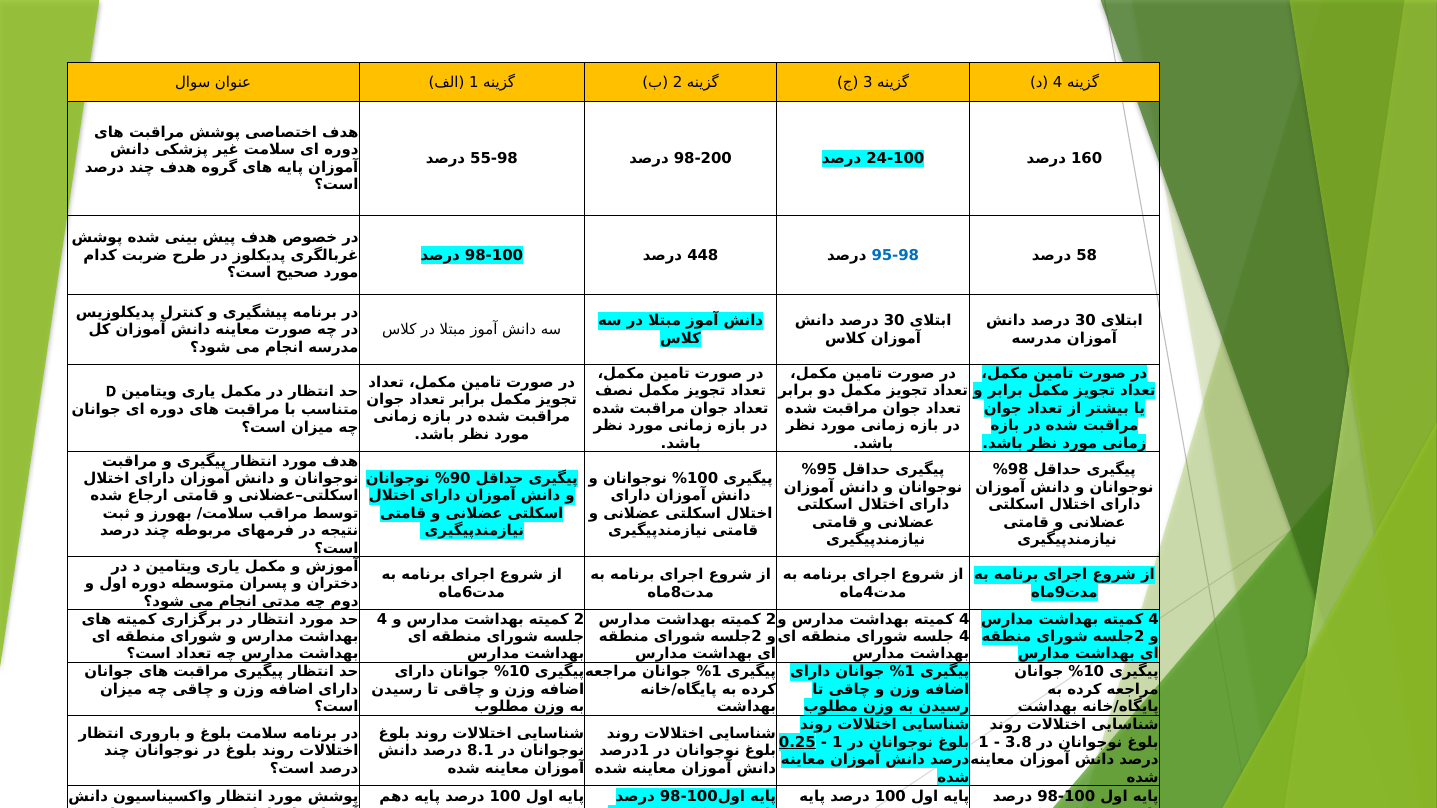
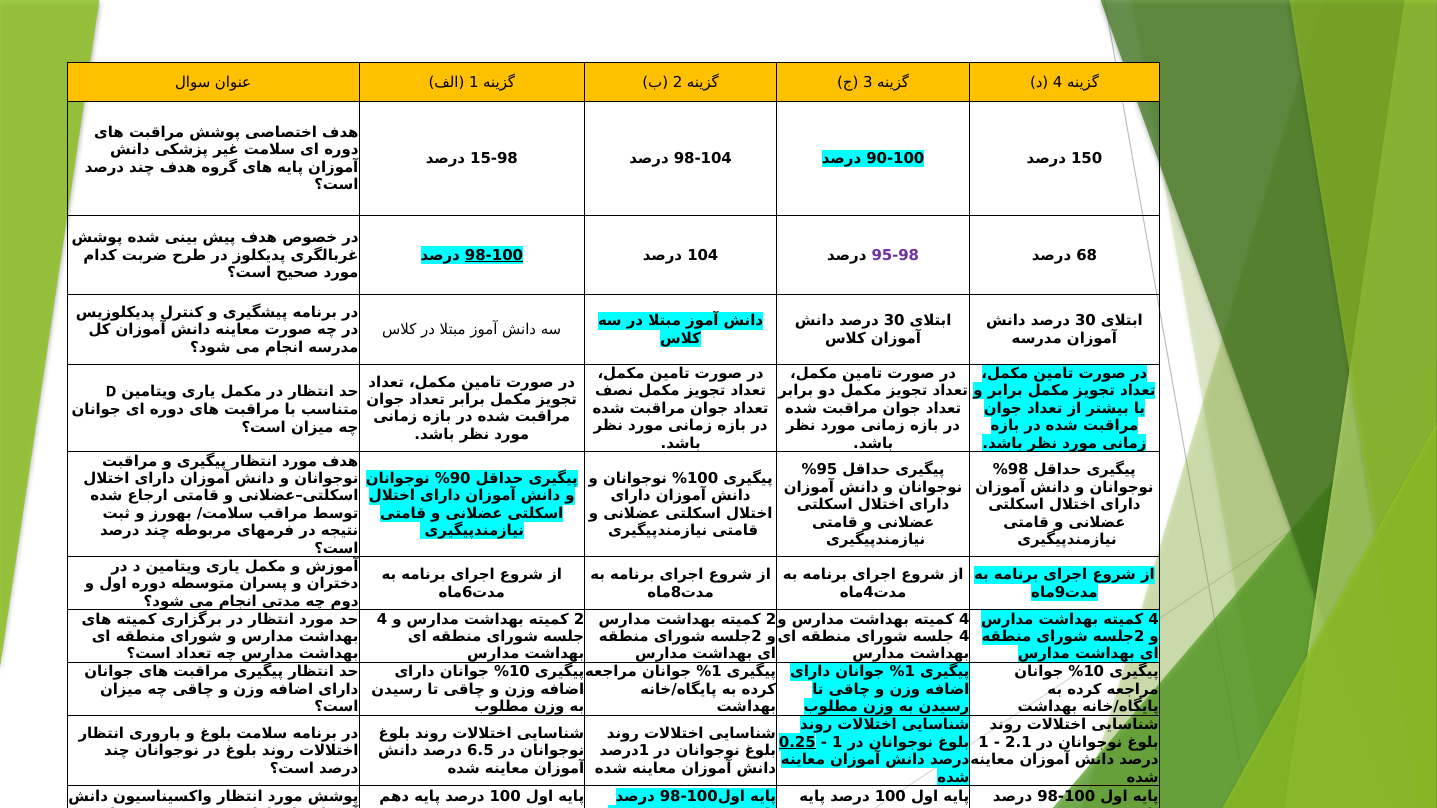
55-98: 55-98 -> 15-98 (494, 159)
98-200: 98-200 -> 98-104 (703, 159)
24-100: 24-100 -> 90-100 (895, 159)
160: 160 -> 150 (1087, 159)
98-100 underline: none -> present (494, 255)
448: 448 -> 104 (703, 255)
95-98 colour: blue -> purple (895, 255)
58: 58 -> 68 (1087, 255)
3.8: 3.8 -> 2.1 (1018, 742)
8.1: 8.1 -> 6.5 (480, 751)
